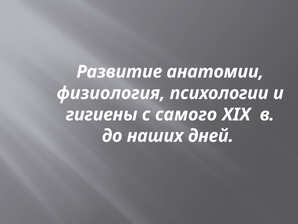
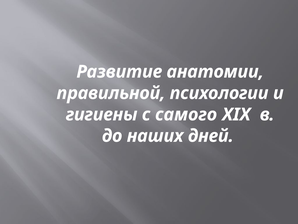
физиология: физиология -> правильной (111, 93)
